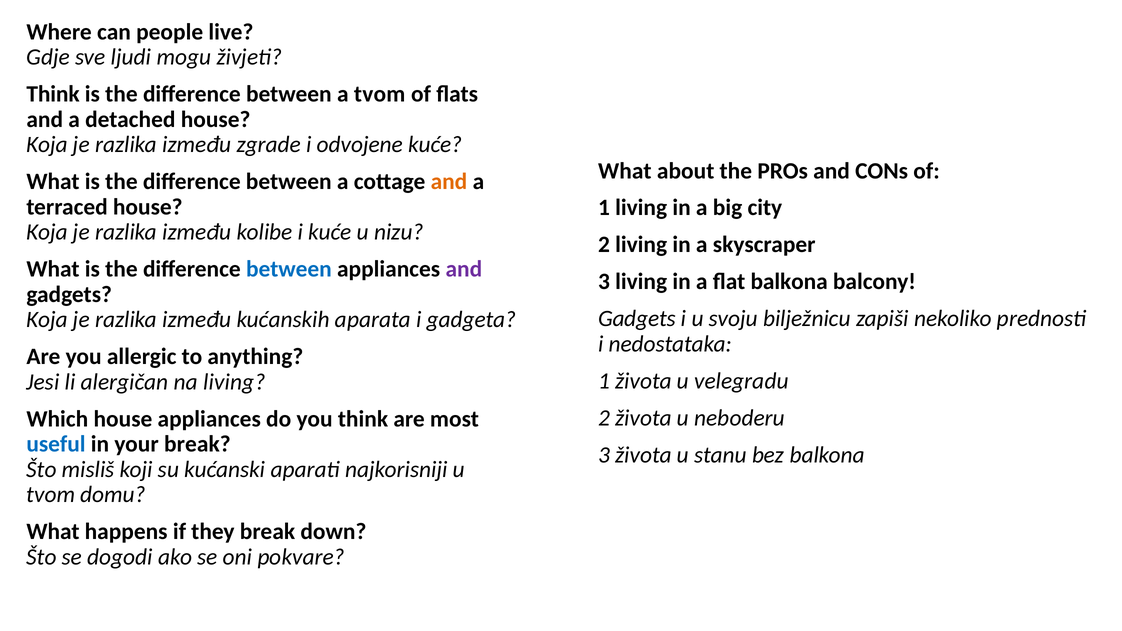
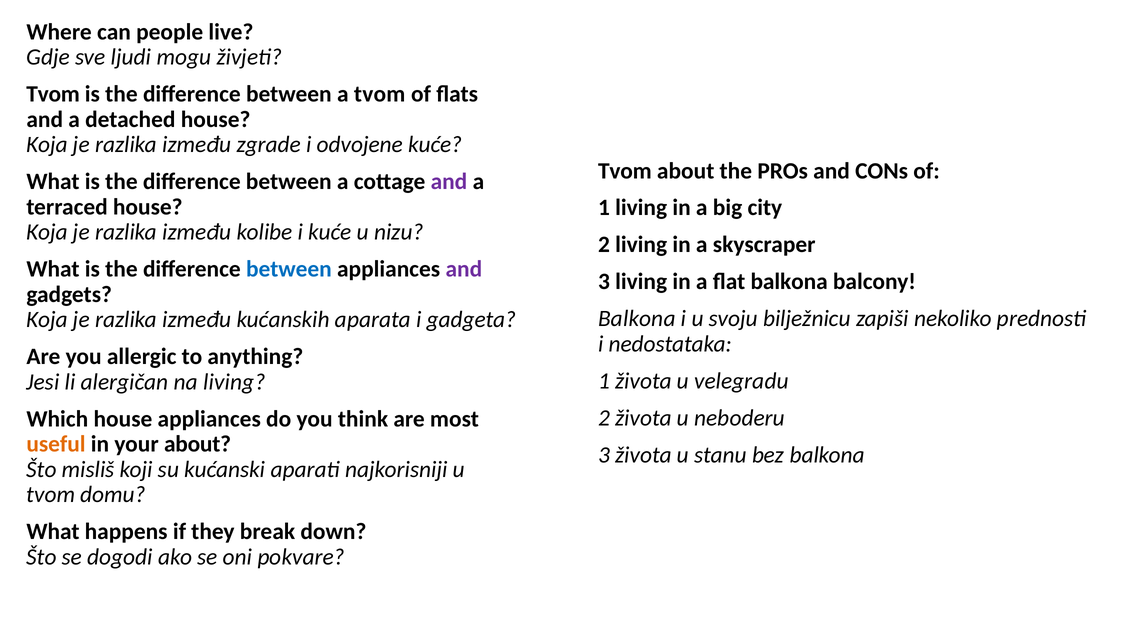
Think: Think -> Tvom (53, 94)
What: What -> Tvom (625, 171)
and colour: orange -> purple (449, 182)
Gadgets: Gadgets -> Balkona (637, 319)
useful colour: blue -> orange (56, 444)
your break: break -> about (197, 444)
